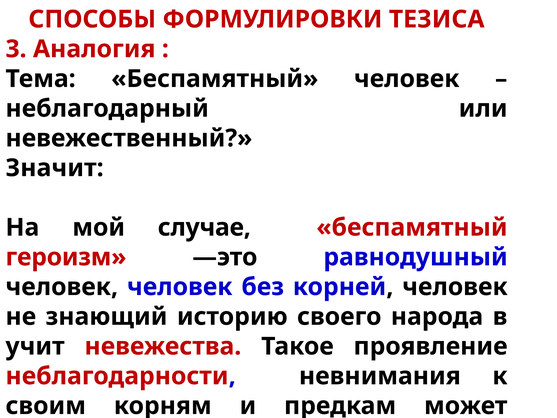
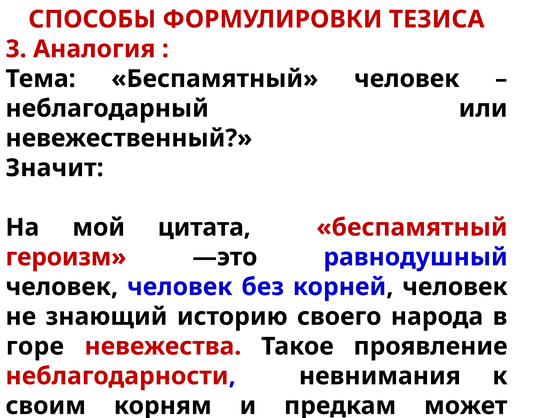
случае: случае -> цитата (204, 227)
учит: учит -> горе (35, 346)
